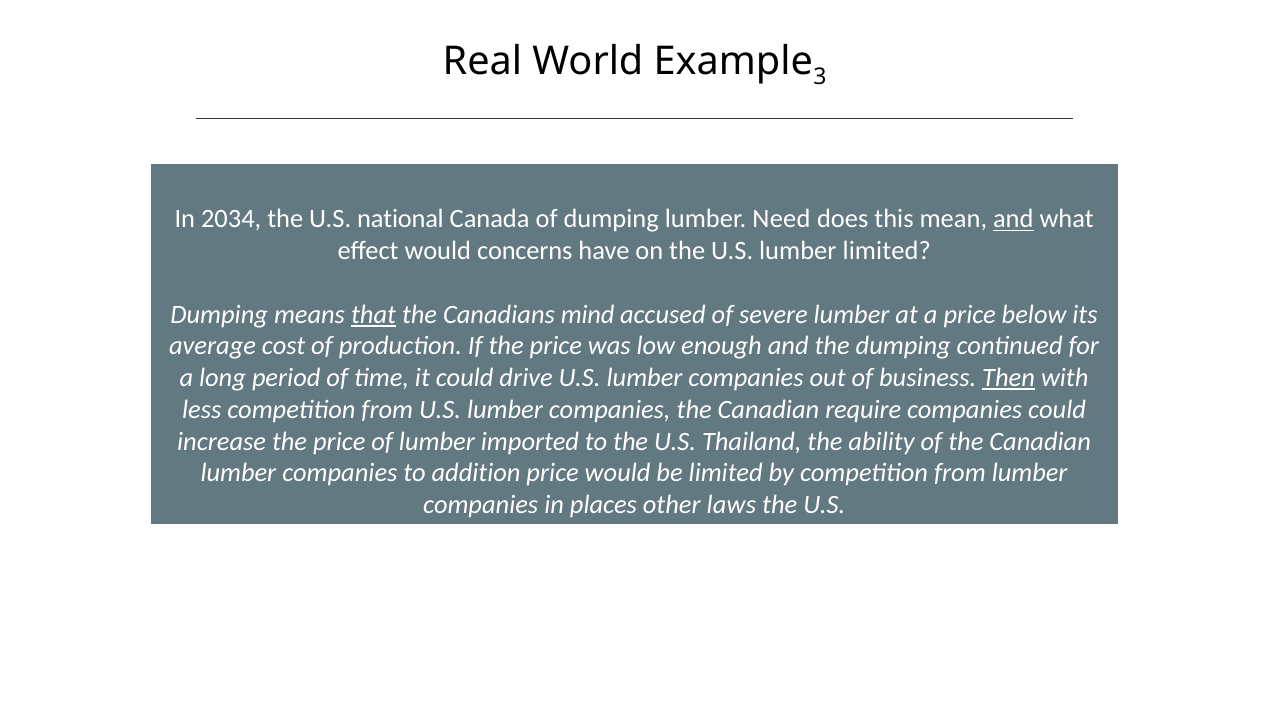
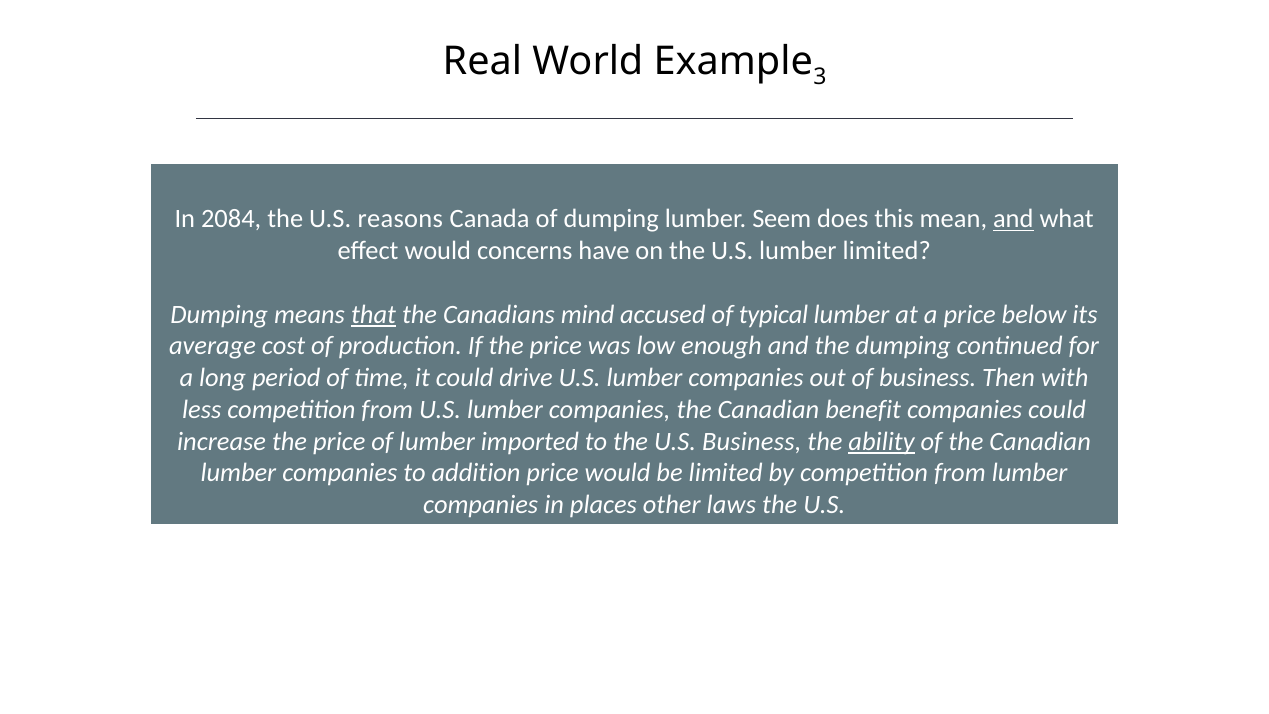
2034: 2034 -> 2084 (231, 219)
national: national -> reasons (400, 219)
Need: Need -> Seem (782, 219)
severe: severe -> typical (774, 314)
Then underline: present -> none (1009, 378)
require: require -> benefit (863, 409)
U.S Thailand: Thailand -> Business (752, 441)
ability underline: none -> present (882, 441)
